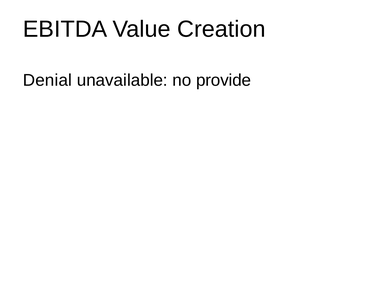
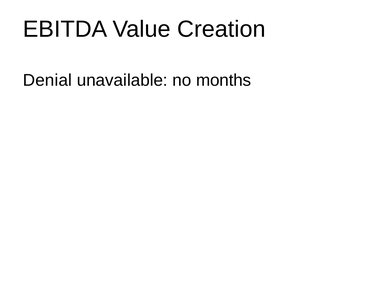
provide: provide -> months (224, 80)
